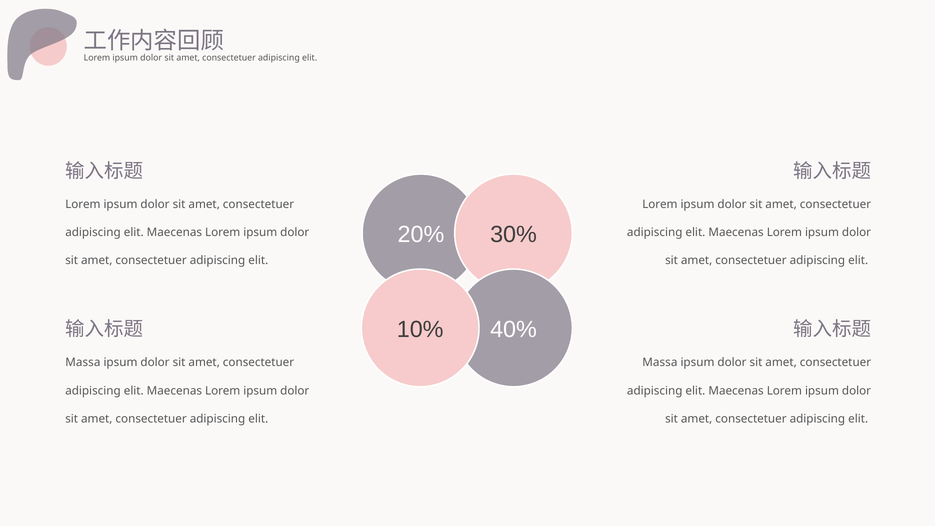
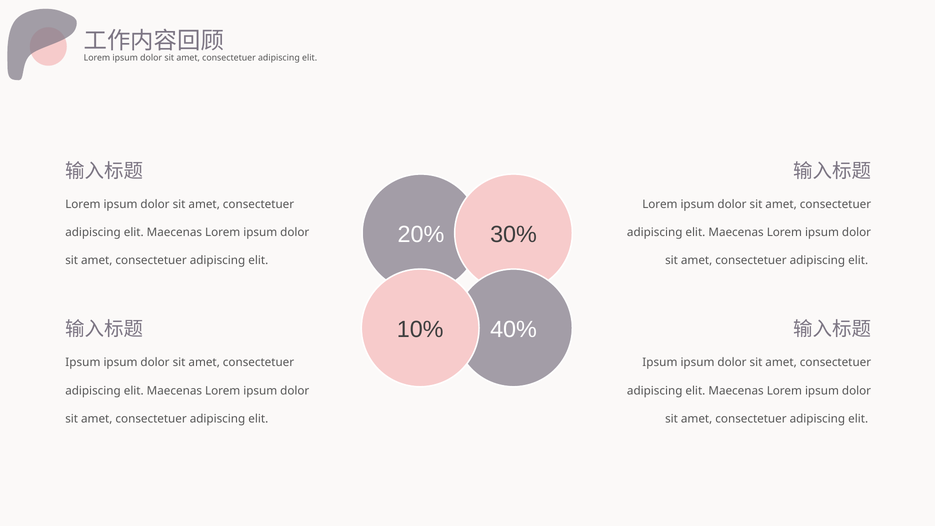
Massa: Massa -> Ipsum (83, 363)
Massa: Massa -> Ipsum (660, 363)
